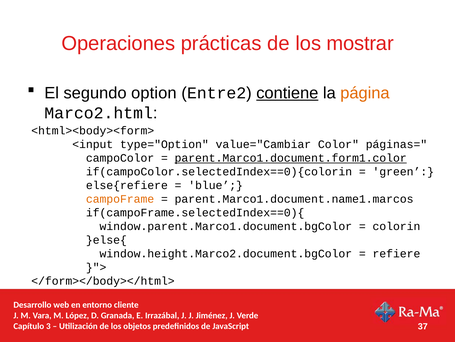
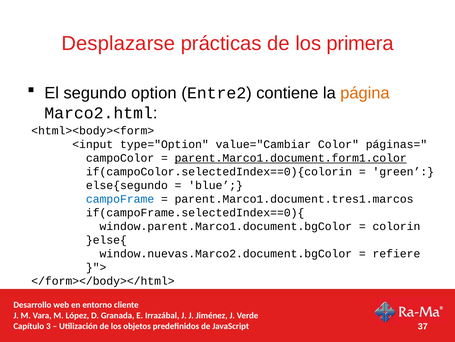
Operaciones: Operaciones -> Desplazarse (118, 44)
mostrar: mostrar -> primera (360, 44)
contiene underline: present -> none (287, 93)
else{refiere: else{refiere -> else{segundo (127, 185)
campoFrame colour: orange -> blue (120, 199)
parent.Marco1.document.name1.marcos: parent.Marco1.document.name1.marcos -> parent.Marco1.document.tres1.marcos (294, 199)
window.height.Marco2.document.bgColor: window.height.Marco2.document.bgColor -> window.nuevas.Marco2.document.bgColor (226, 253)
